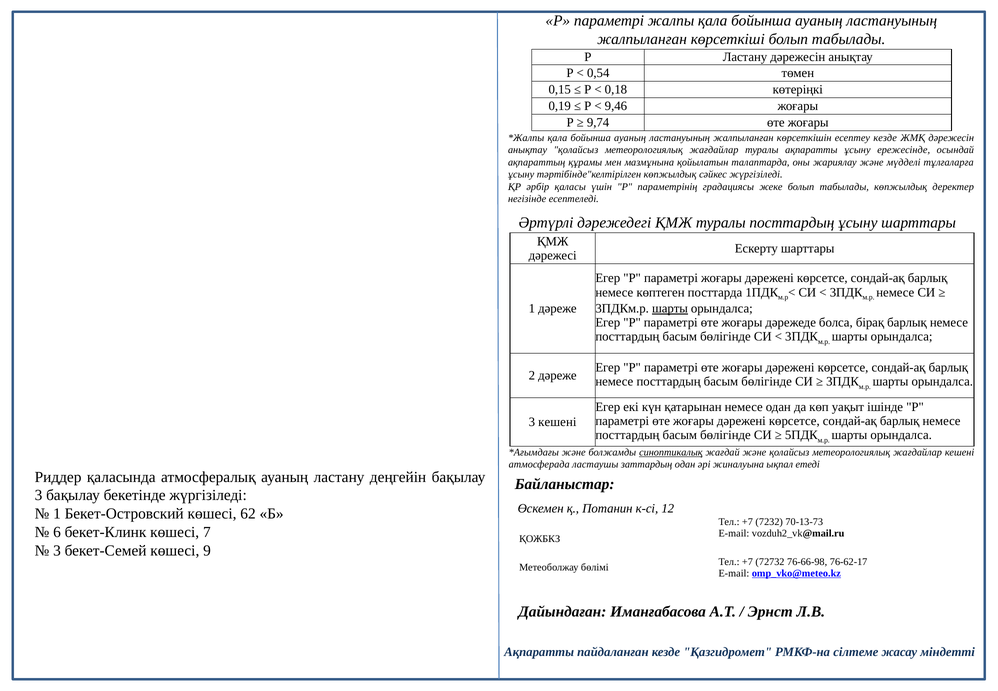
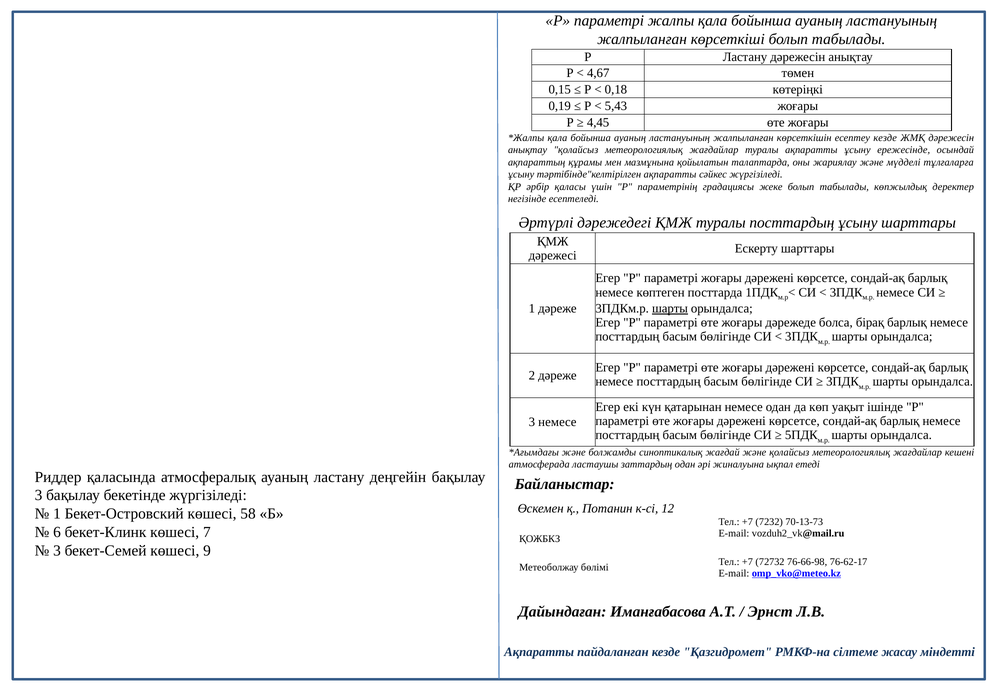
0,54: 0,54 -> 4,67 (598, 73)
9,46: 9,46 -> 5,43 (616, 106)
9,74: 9,74 -> 4,45 (598, 122)
тәртібінде"келтірілген көпжылдық: көпжылдық -> ақпаратты (670, 175)
3 кешені: кешені -> немесе (557, 422)
синоптикалық underline: present -> none (671, 452)
62: 62 -> 58 (248, 514)
